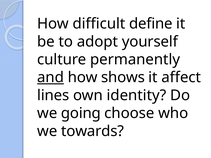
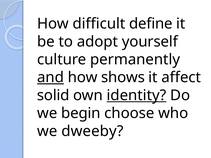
lines: lines -> solid (53, 95)
identity underline: none -> present (136, 95)
going: going -> begin (81, 113)
towards: towards -> dweeby (92, 131)
